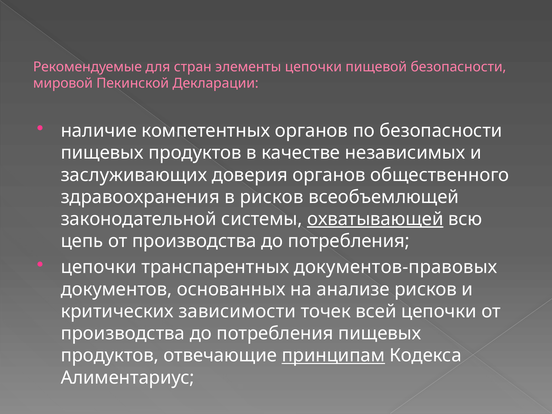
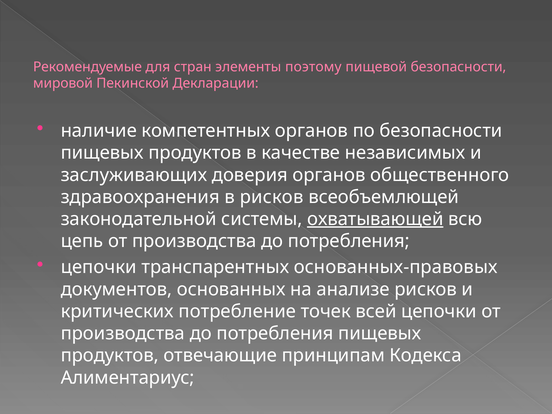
элементы цепочки: цепочки -> поэтому (313, 67)
документов-правовых: документов-правовых -> основанных-правовых (396, 267)
зависимости: зависимости -> потребление (237, 311)
принципам underline: present -> none (333, 356)
